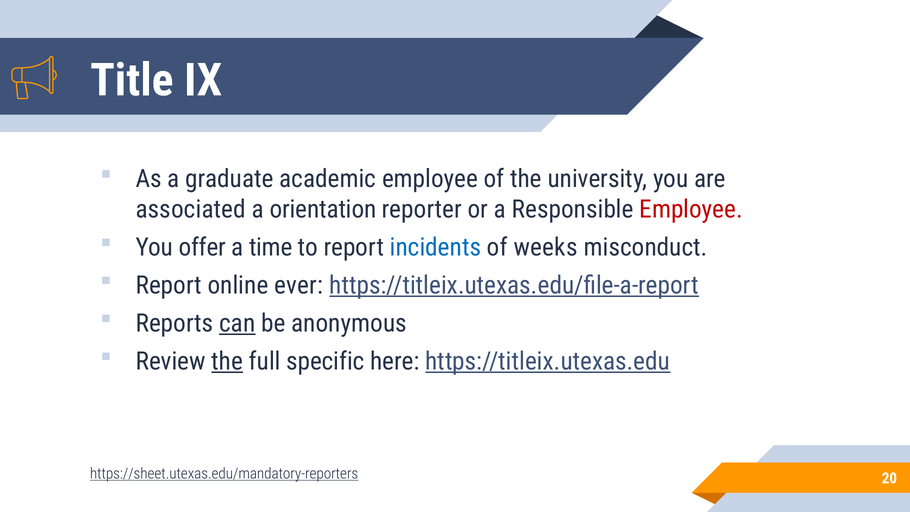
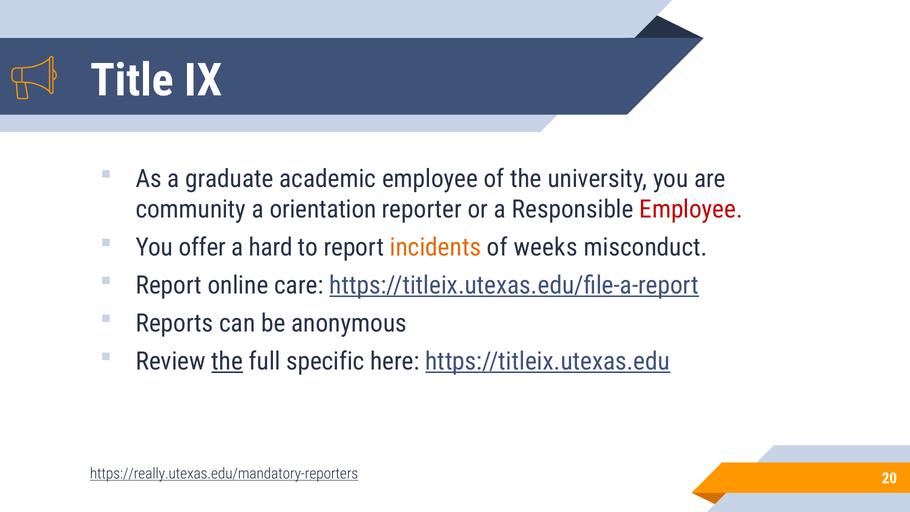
associated: associated -> community (191, 209)
time: time -> hard (271, 247)
incidents colour: blue -> orange (435, 247)
ever: ever -> care (299, 285)
can underline: present -> none (237, 323)
https://sheet.utexas.edu/mandatory-reporters: https://sheet.utexas.edu/mandatory-reporters -> https://really.utexas.edu/mandatory-reporters (224, 474)
